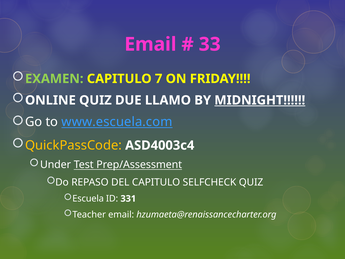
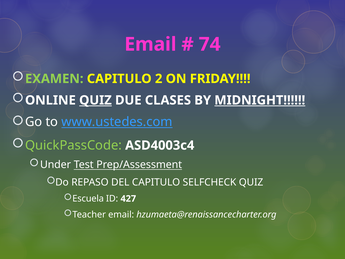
33: 33 -> 74 (210, 44)
7: 7 -> 2 (159, 79)
QUIZ underline: none -> present (95, 100)
LLAMO: LLAMO -> CLASES (168, 100)
www.escuela.com: www.escuela.com -> www.ustedes.com (117, 122)
QuickPassCode colour: yellow -> light green (73, 145)
331: 331 -> 427 (128, 198)
